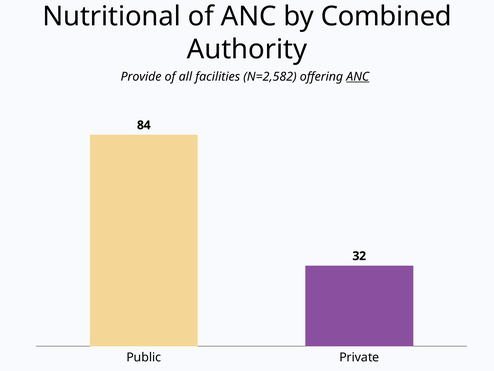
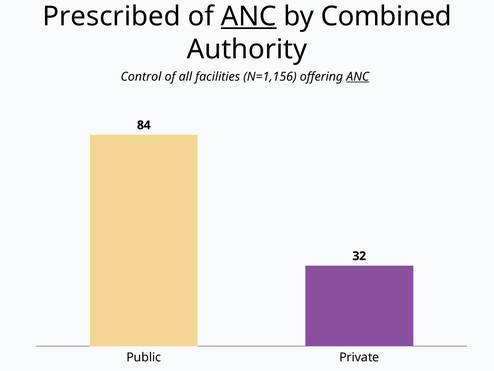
Nutritional: Nutritional -> Prescribed (112, 16)
ANC underline: none -> present (249, 16)
Provide: Provide -> Control (141, 77)
N=2,582: N=2,582 -> N=1,156 (270, 77)
